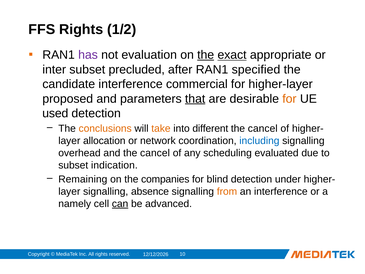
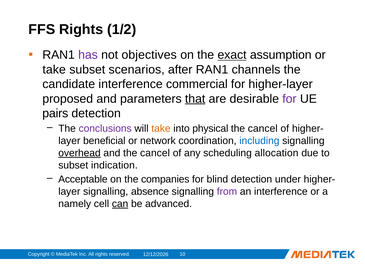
evaluation: evaluation -> objectives (149, 55)
the underline: present -> none (206, 55)
appropriate: appropriate -> assumption (281, 55)
inter: inter -> take (54, 69)
precluded: precluded -> scenarios (137, 69)
specified: specified -> channels (256, 69)
for colour: orange -> purple (289, 99)
used: used -> pairs (55, 113)
conclusions colour: orange -> purple (105, 129)
different: different -> physical (210, 129)
allocation: allocation -> beneficial (104, 141)
overhead underline: none -> present (79, 153)
evaluated: evaluated -> allocation (277, 153)
Remaining: Remaining -> Acceptable (83, 179)
from colour: orange -> purple (227, 191)
